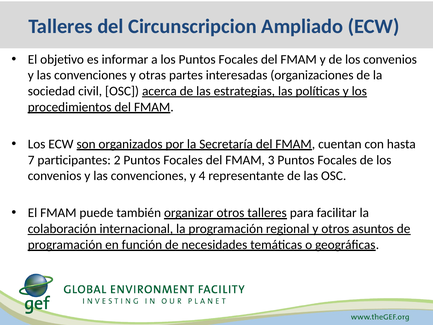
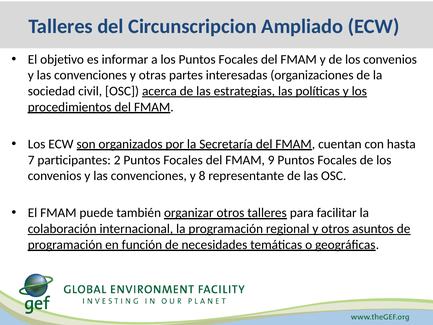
3: 3 -> 9 (271, 160)
4: 4 -> 8 (202, 176)
